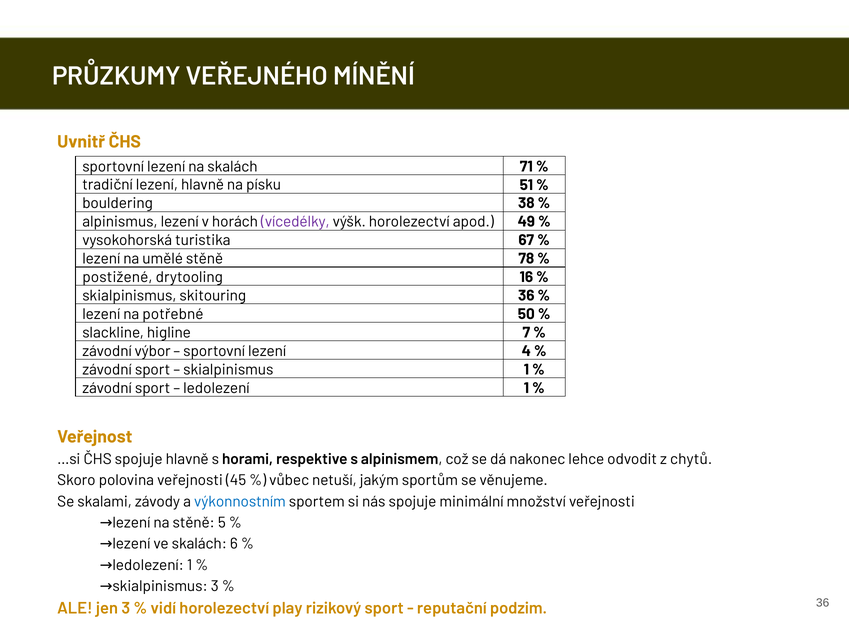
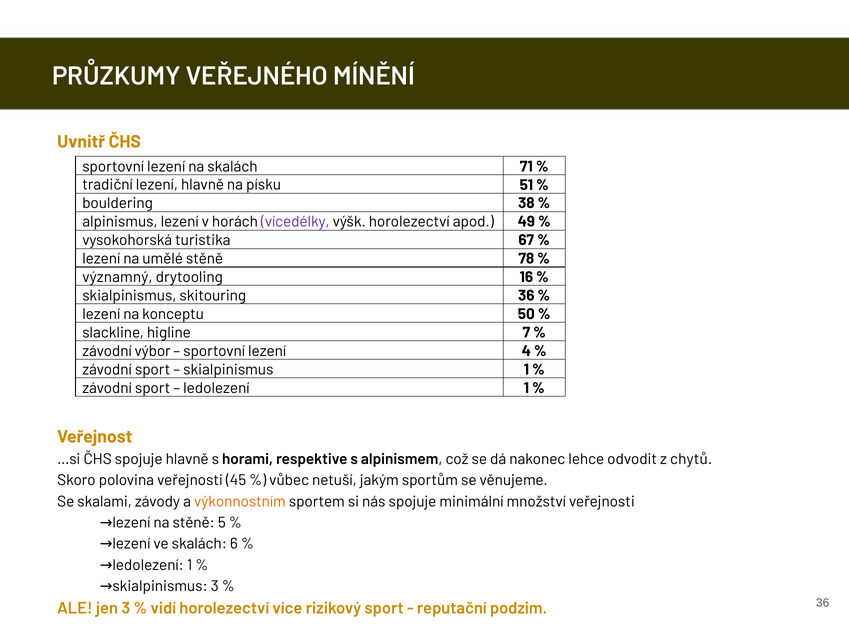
postižené: postižené -> významný (117, 277)
potřebné: potřebné -> konceptu (173, 314)
výkonnostním colour: blue -> orange (240, 501)
play: play -> více (287, 608)
